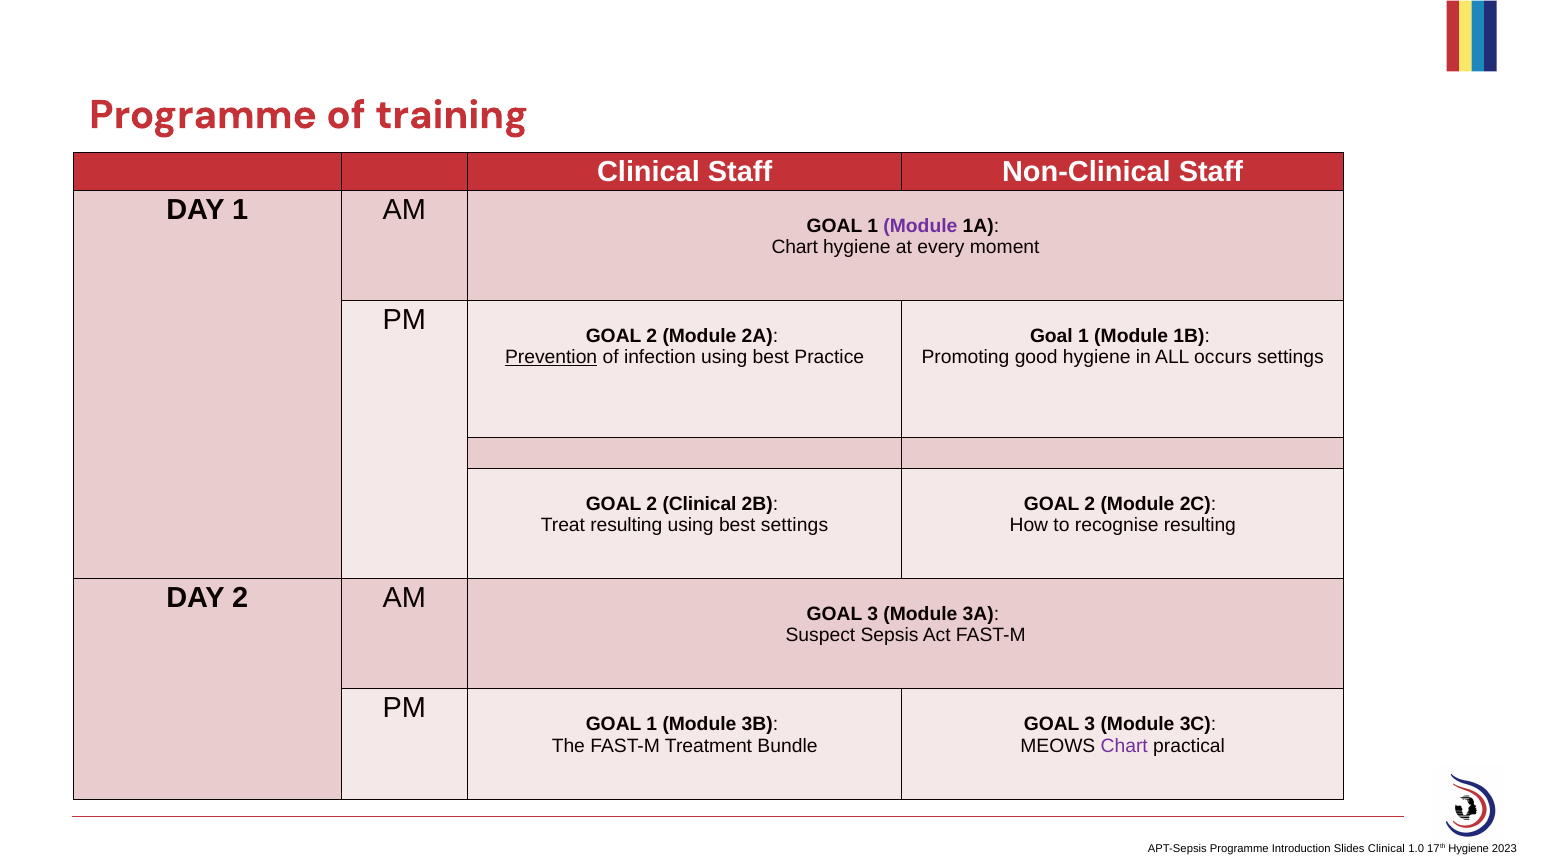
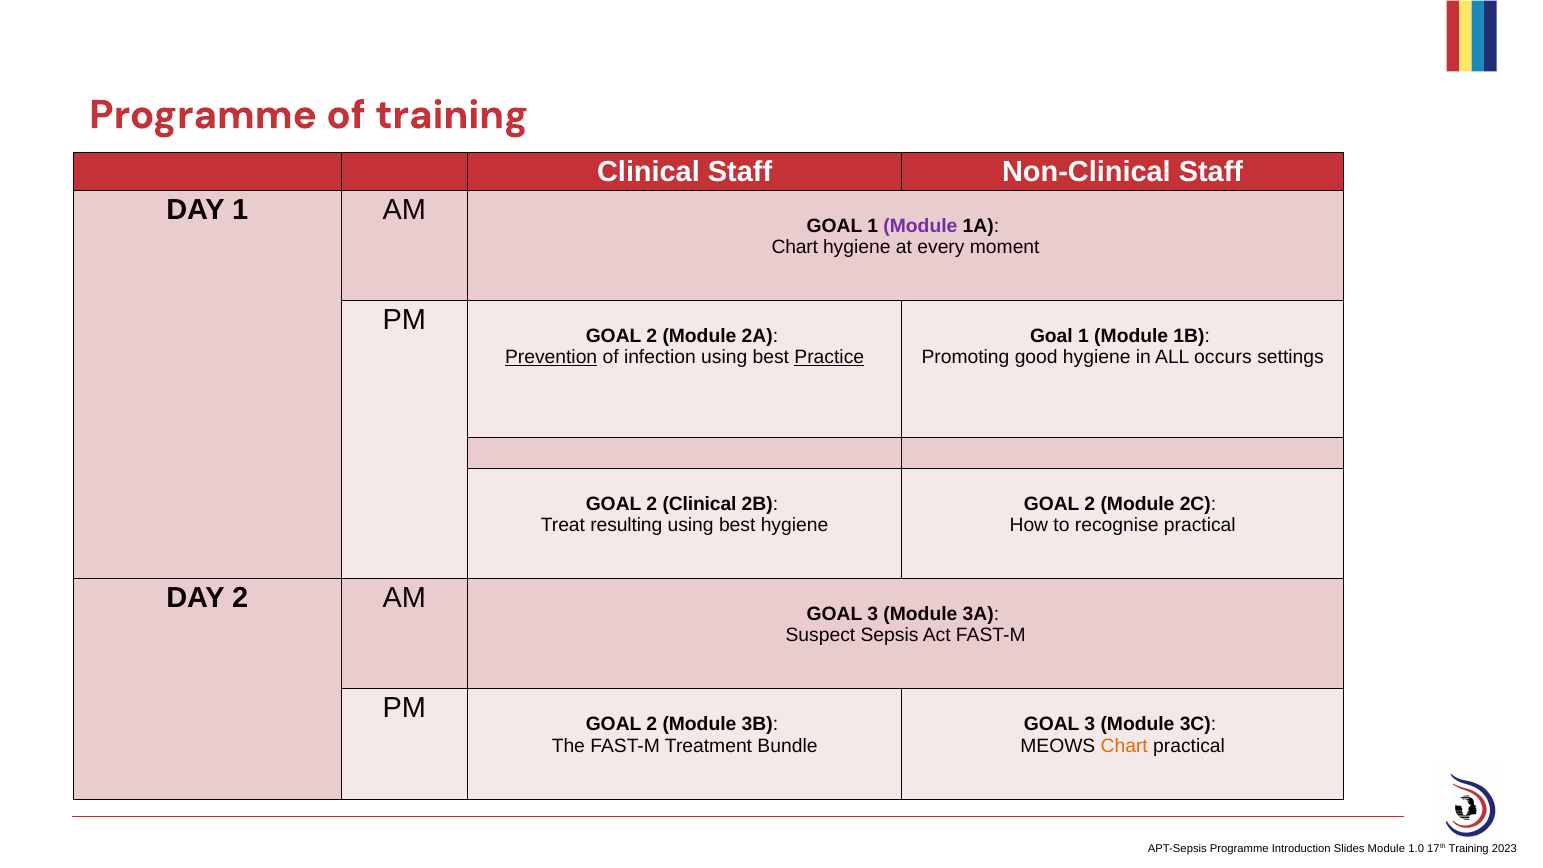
Practice underline: none -> present (829, 357)
best settings: settings -> hygiene (795, 525)
recognise resulting: resulting -> practical (1200, 525)
1: 1 -> 2 (652, 724)
Chart colour: purple -> orange (1124, 746)
Slides Clinical: Clinical -> Module (1386, 848)
17th Hygiene: Hygiene -> Training (1469, 848)
